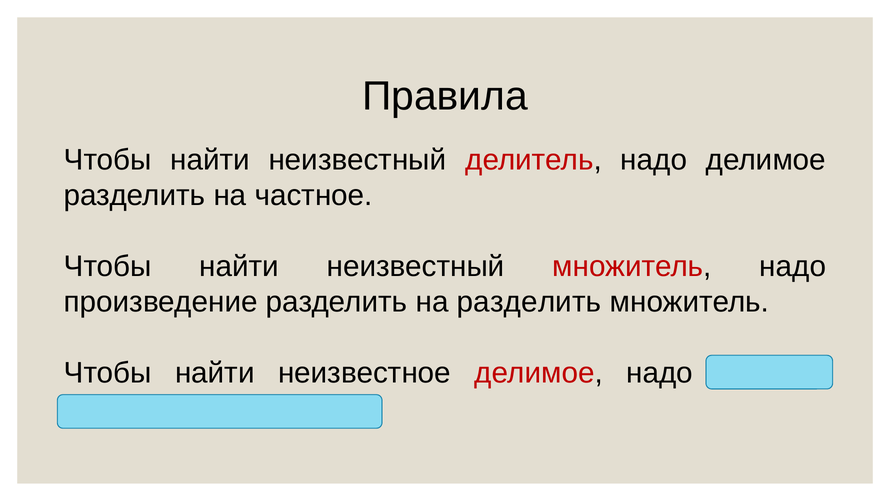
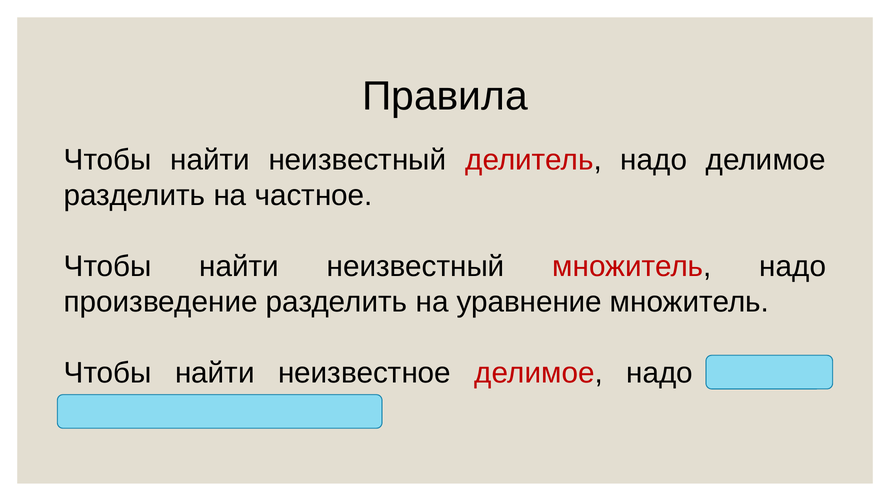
на разделить: разделить -> уравнение (529, 302)
